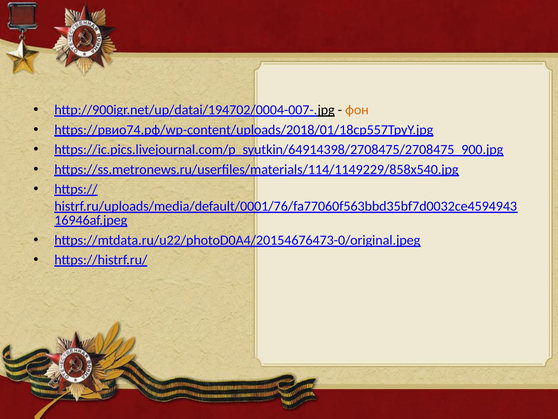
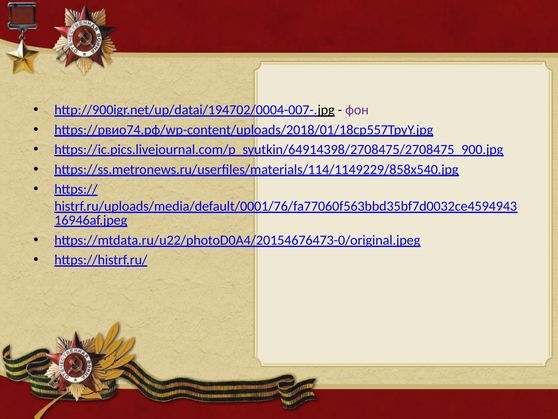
фон colour: orange -> purple (357, 110)
